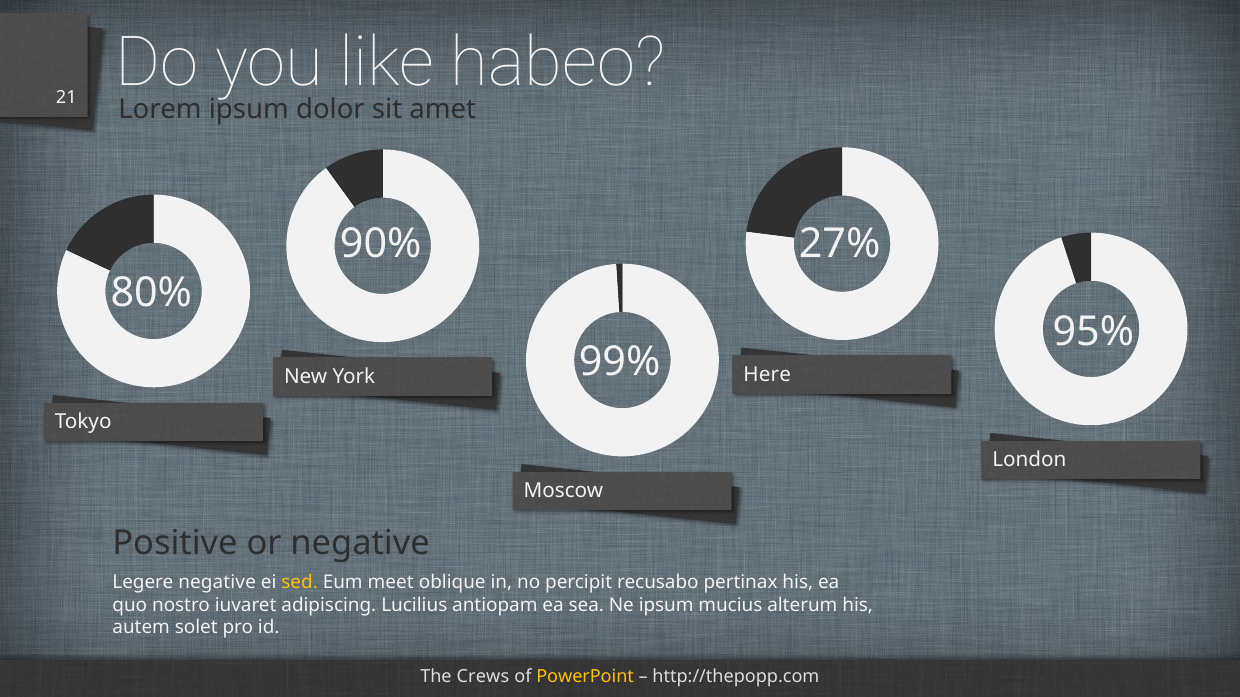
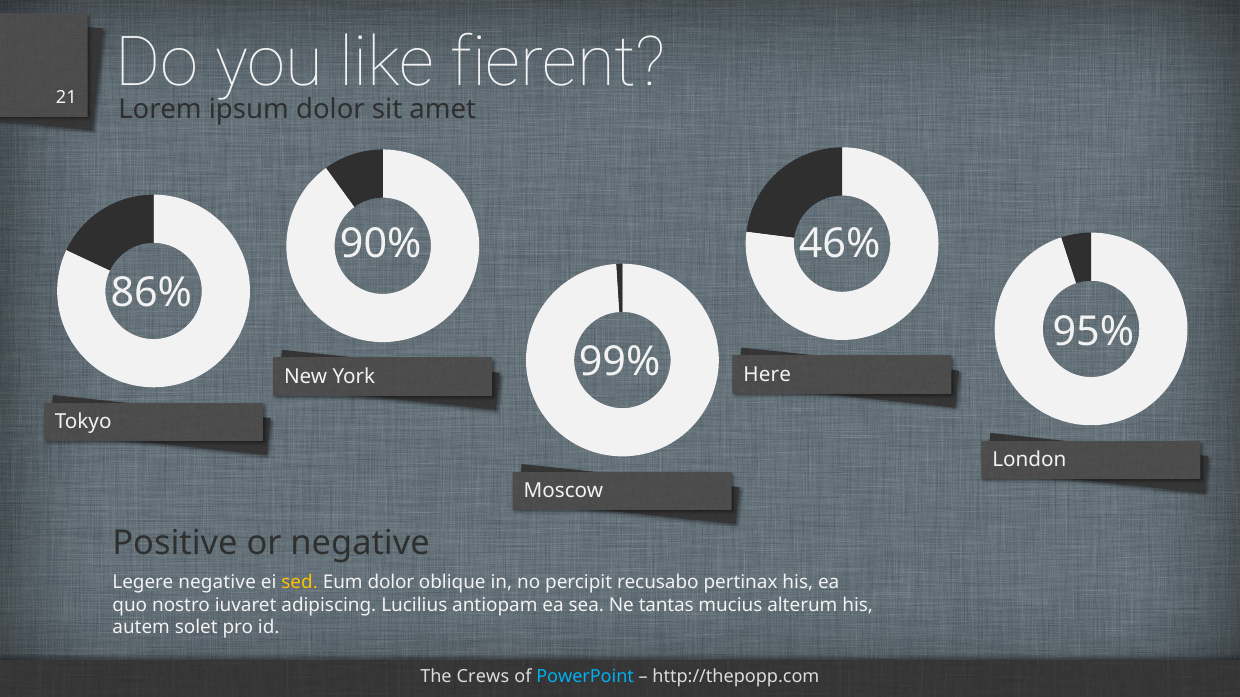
habeo: habeo -> fierent (558, 62)
27%: 27% -> 46% (840, 244)
80%: 80% -> 86% (151, 293)
Eum meet: meet -> dolor (391, 583)
Ne ipsum: ipsum -> tantas (666, 605)
PowerPoint colour: yellow -> light blue (585, 677)
